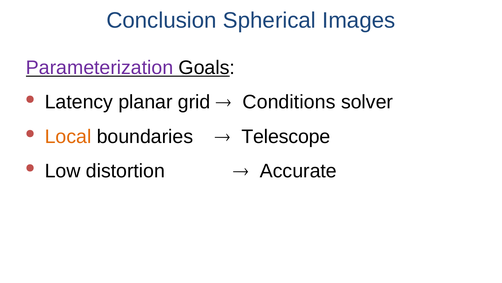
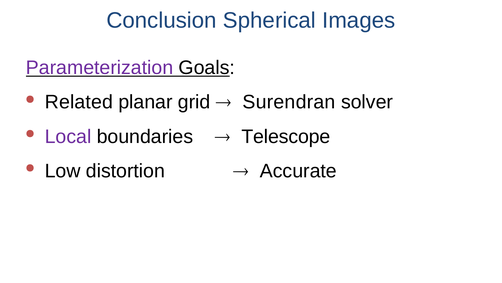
Latency: Latency -> Related (79, 102)
Conditions: Conditions -> Surendran (289, 102)
Local colour: orange -> purple (68, 136)
